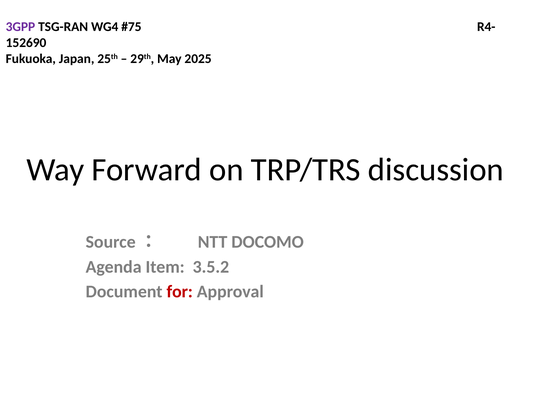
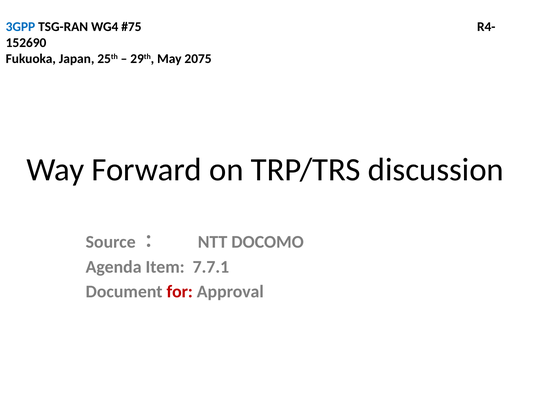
3GPP colour: purple -> blue (20, 27)
2025: 2025 -> 2075 (198, 59)
3.5.2: 3.5.2 -> 7.7.1 (211, 267)
